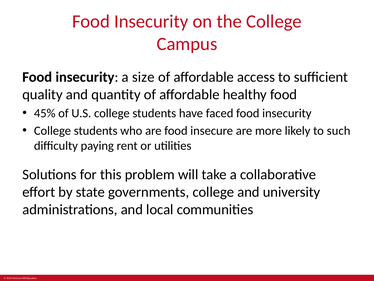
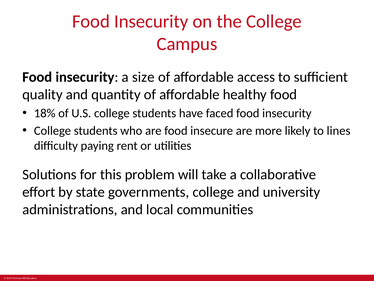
45%: 45% -> 18% (45, 113)
such: such -> lines (339, 131)
